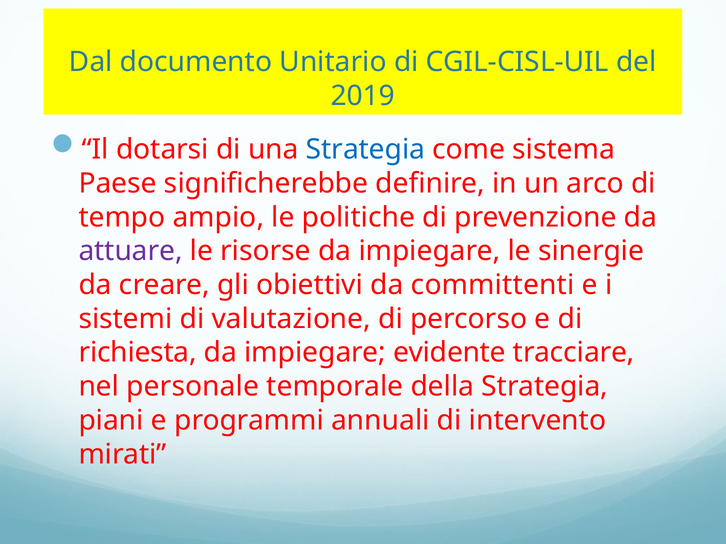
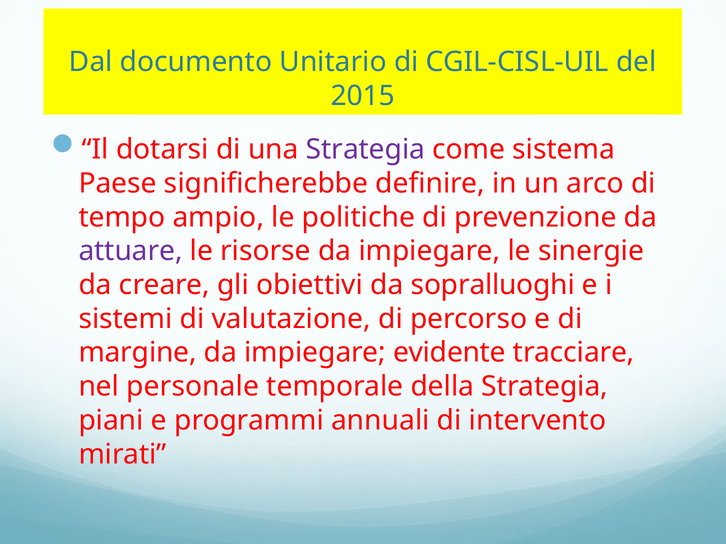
2019: 2019 -> 2015 (363, 96)
Strategia colour: blue -> purple (366, 150)
committenti: committenti -> sopralluoghi (493, 285)
richiesta: richiesta -> margine (138, 353)
